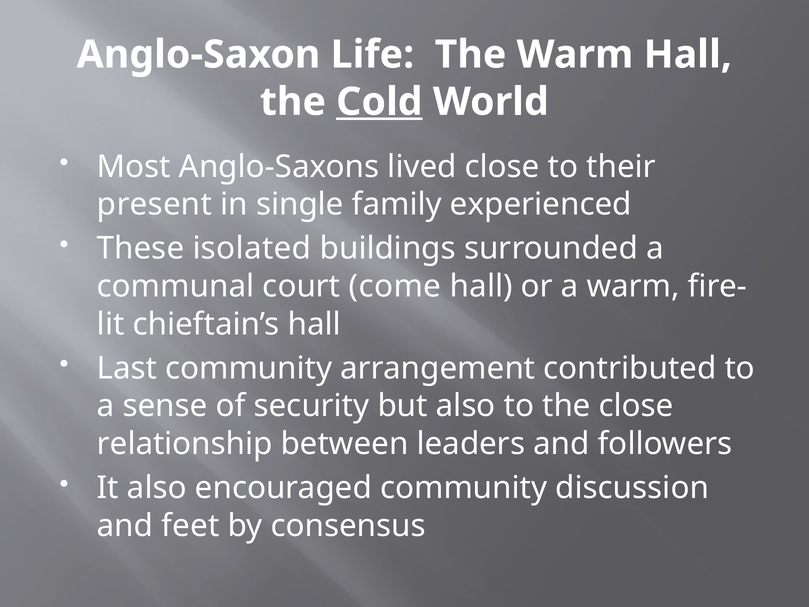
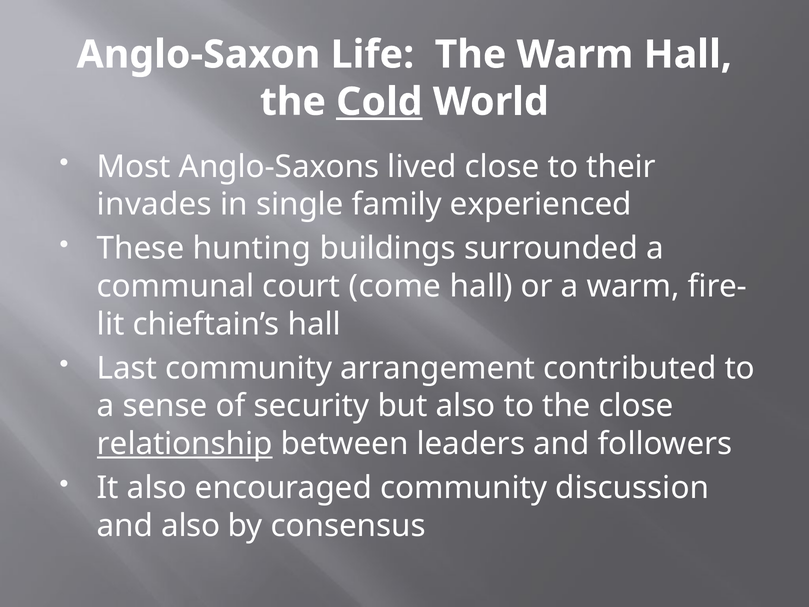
present: present -> invades (154, 204)
isolated: isolated -> hunting (252, 248)
relationship underline: none -> present (185, 444)
and feet: feet -> also (191, 526)
